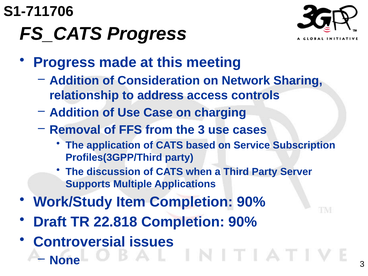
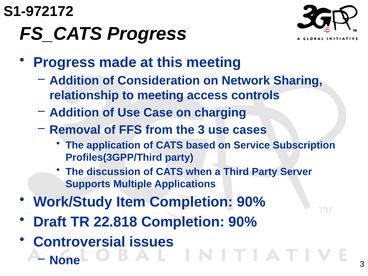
S1-711706: S1-711706 -> S1-972172 (39, 11)
to address: address -> meeting (160, 95)
